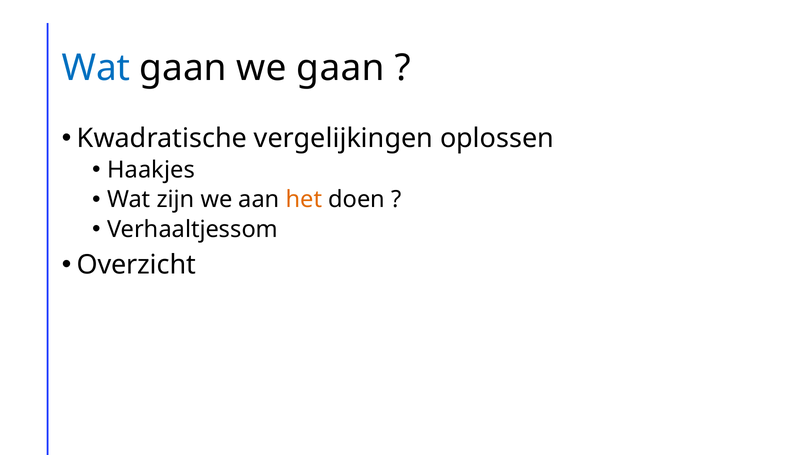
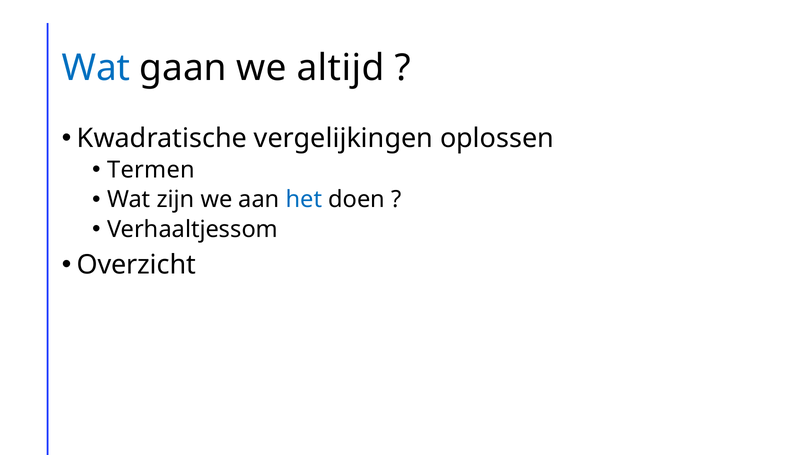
we gaan: gaan -> altijd (341, 68)
Haakjes: Haakjes -> Termen (151, 170)
het colour: orange -> blue (304, 200)
